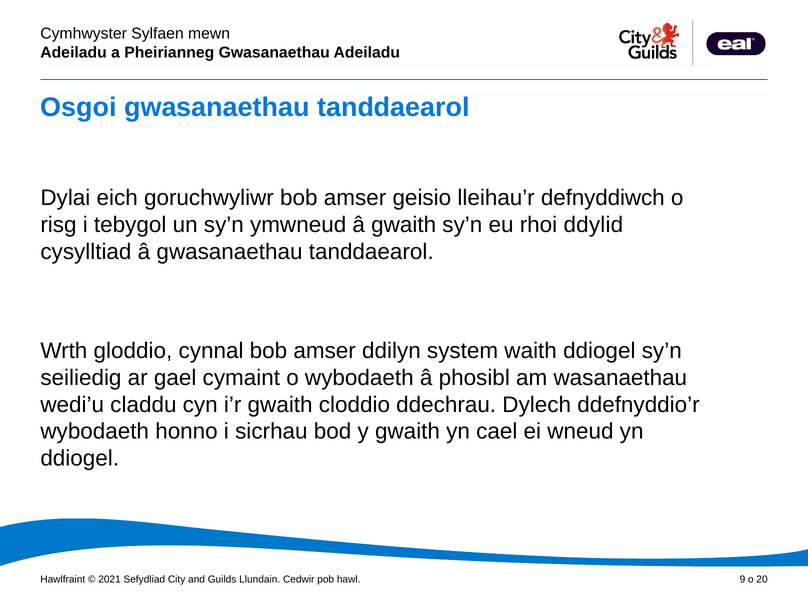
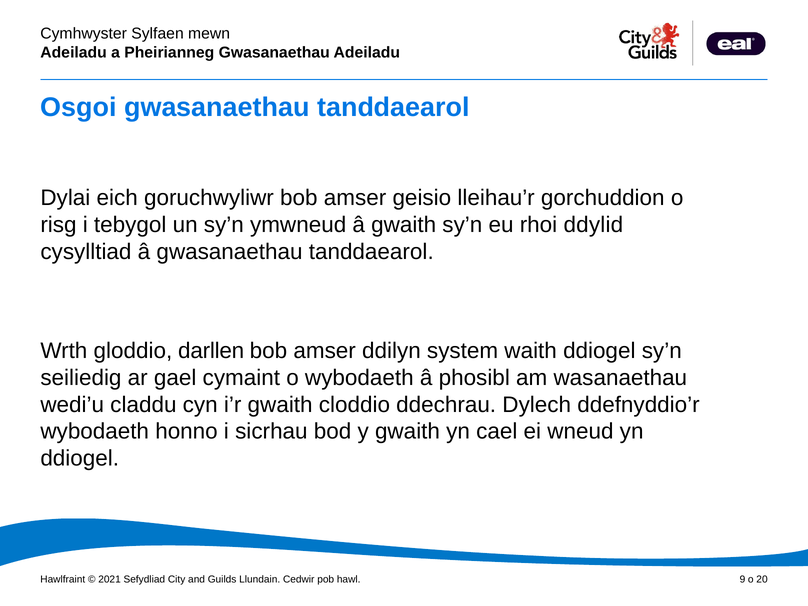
defnyddiwch: defnyddiwch -> gorchuddion (603, 198)
cynnal: cynnal -> darllen (211, 351)
